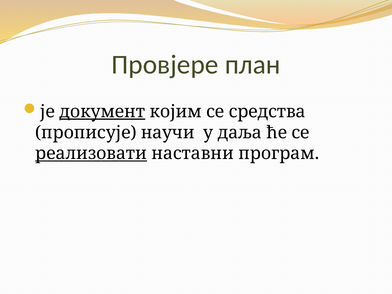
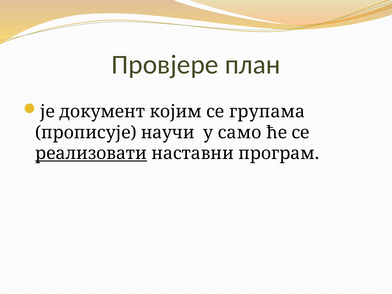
документ underline: present -> none (102, 112)
средства: средства -> групама (267, 112)
даља: даља -> само (240, 133)
